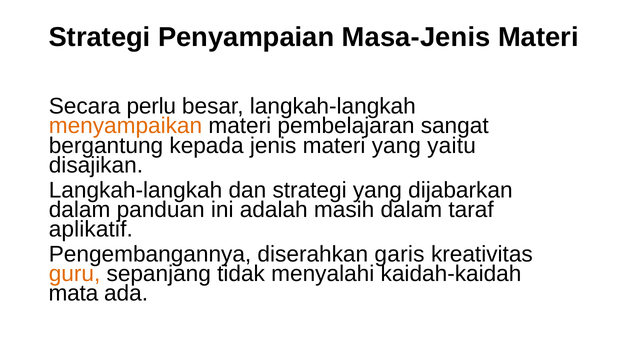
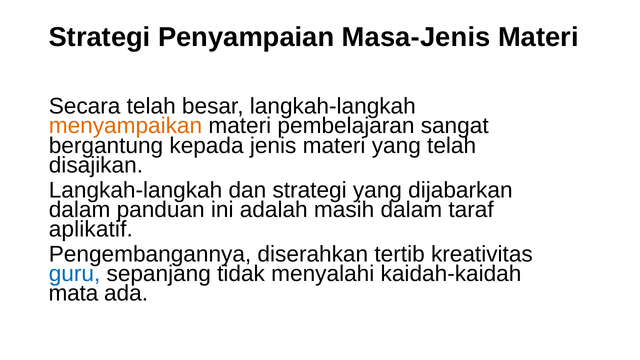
Secara perlu: perlu -> telah (151, 106)
yang yaitu: yaitu -> telah (452, 146)
garis: garis -> tertib (400, 254)
guru colour: orange -> blue (75, 274)
